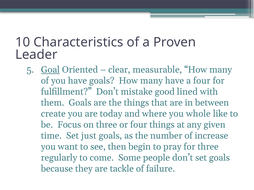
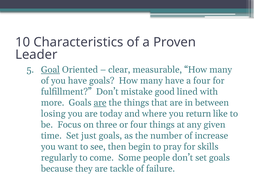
them: them -> more (53, 103)
are underline: none -> present (100, 103)
create: create -> losing (53, 114)
whole: whole -> return (198, 114)
for three: three -> skills (208, 147)
